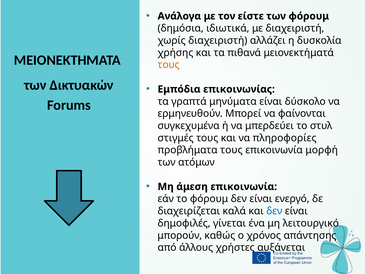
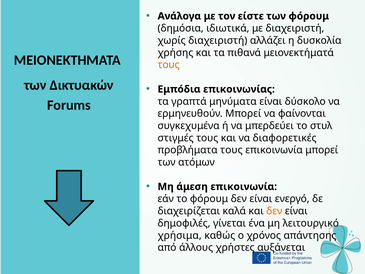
πληροφορίες: πληροφορίες -> διαφορετικές (285, 138)
επικοινωνία μορφή: μορφή -> μπορεί (322, 150)
δεν colour: blue -> orange (274, 211)
μπορούν: μπορούν -> χρήσιμα (180, 235)
